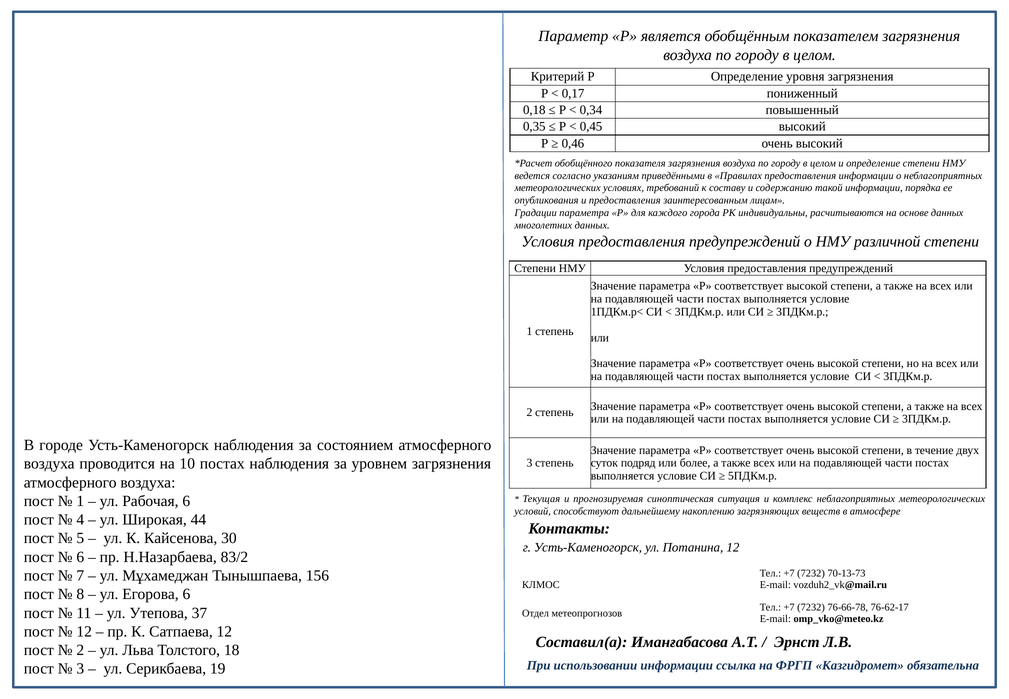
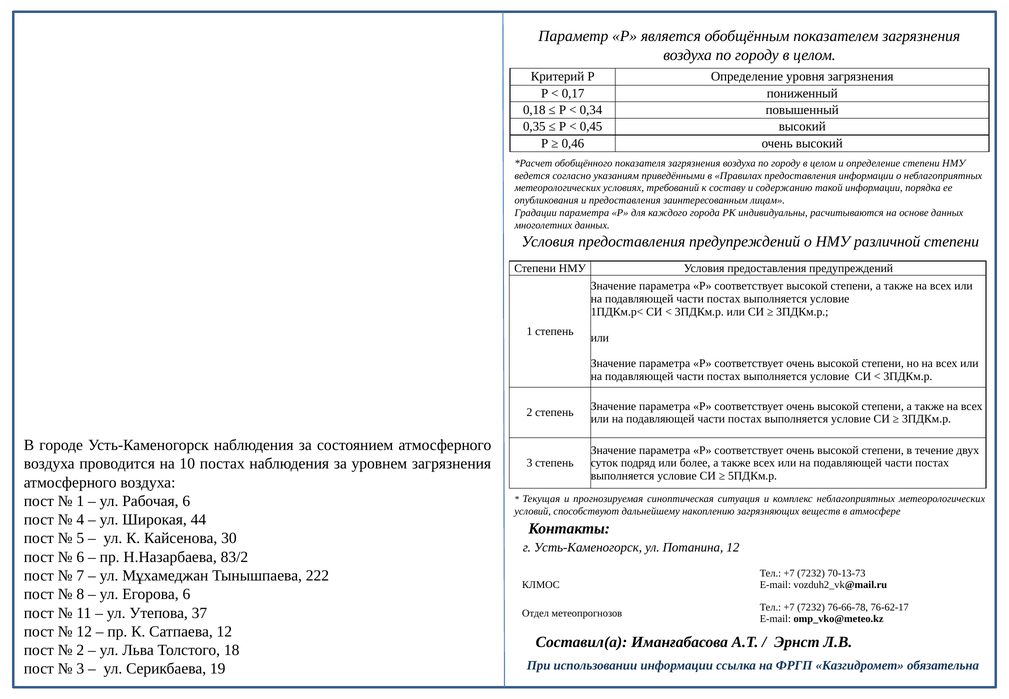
156: 156 -> 222 (317, 575)
